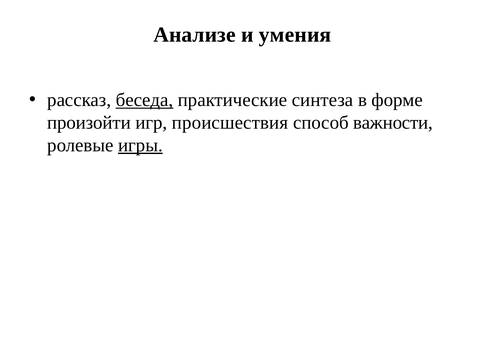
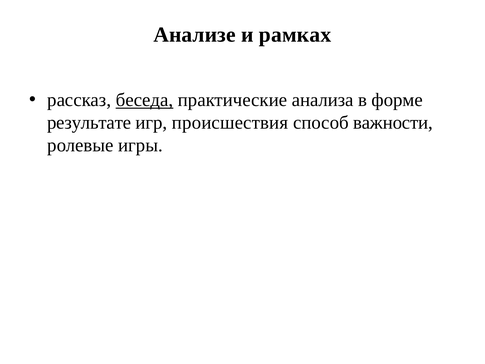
умения: умения -> рамках (295, 35)
синтеза: синтеза -> анализа (323, 100)
произойти: произойти -> результате (89, 122)
игры underline: present -> none (140, 145)
